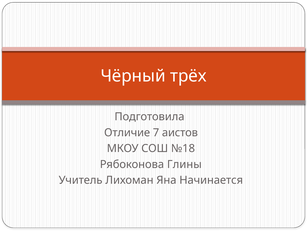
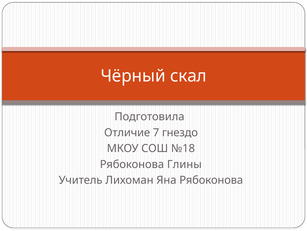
трёх: трёх -> скал (188, 76)
аистов: аистов -> гнездо (180, 132)
Яна Начинается: Начинается -> Рябоконова (211, 180)
